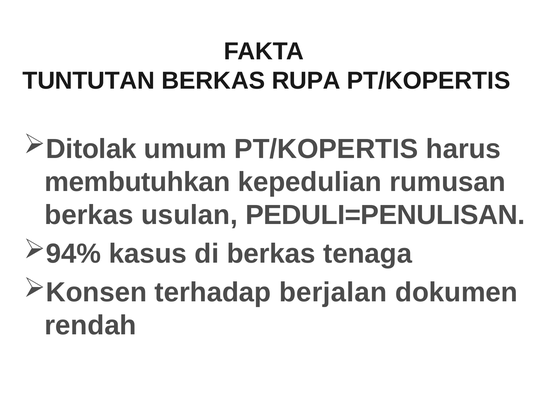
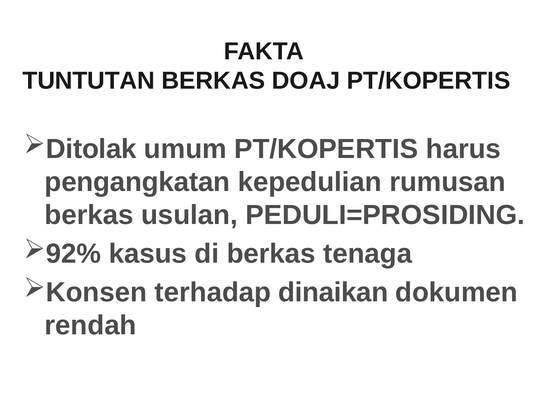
RUPA: RUPA -> DOAJ (306, 81)
membutuhkan: membutuhkan -> pengangkatan (137, 182)
PEDULI=PENULISAN: PEDULI=PENULISAN -> PEDULI=PROSIDING (385, 215)
94%: 94% -> 92% (73, 254)
berjalan: berjalan -> dinaikan (333, 292)
